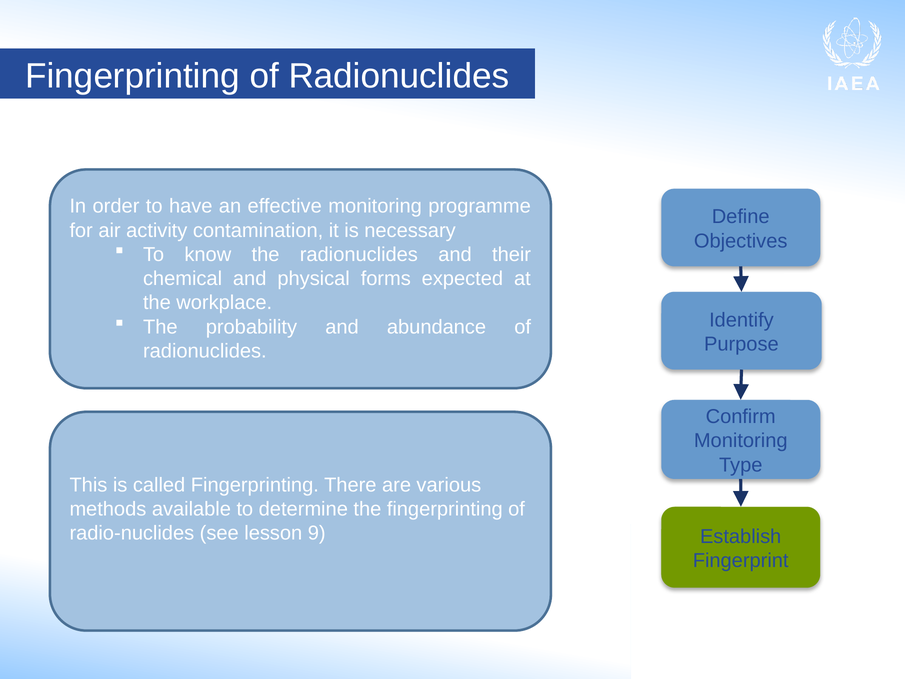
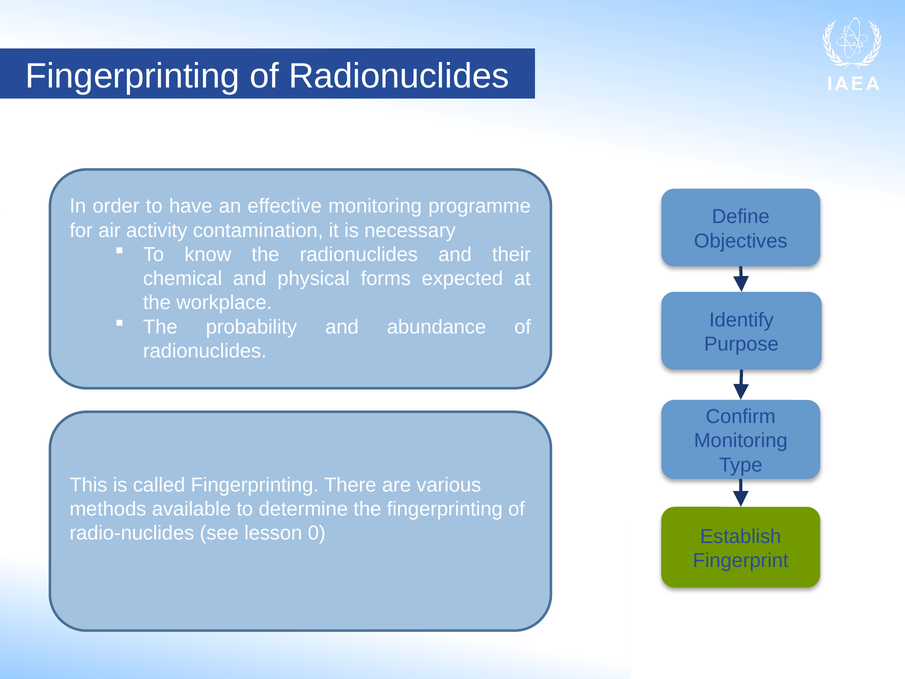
9: 9 -> 0 (317, 533)
